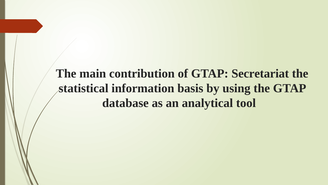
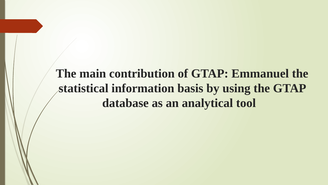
Secretariat: Secretariat -> Emmanuel (260, 73)
